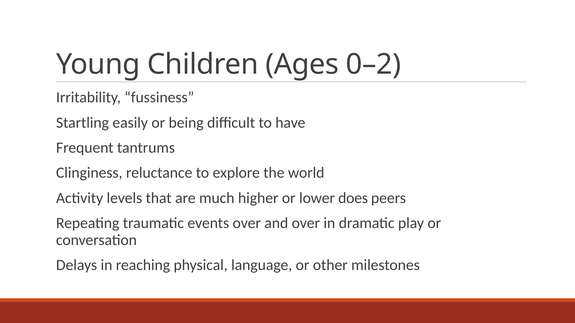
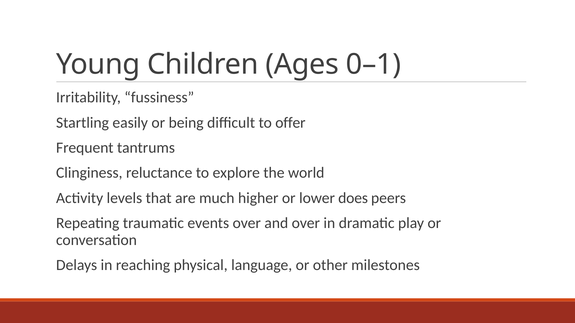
0–2: 0–2 -> 0–1 (373, 64)
have: have -> offer (290, 123)
